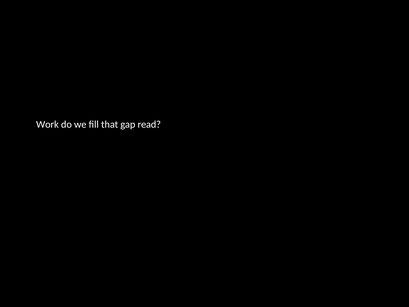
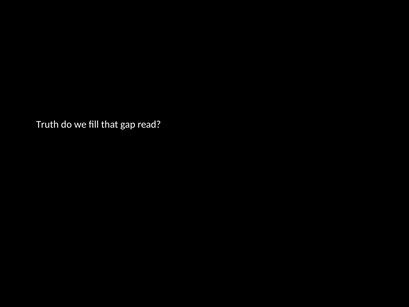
Work: Work -> Truth (47, 124)
